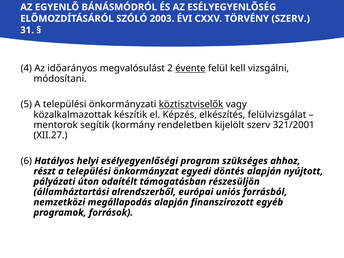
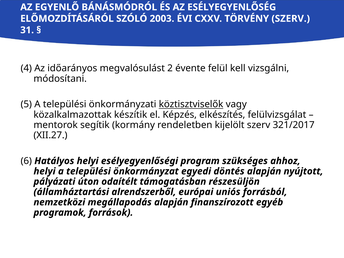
évente underline: present -> none (190, 68)
321/2001: 321/2001 -> 321/2017 (294, 125)
részt: részt -> helyi (45, 171)
